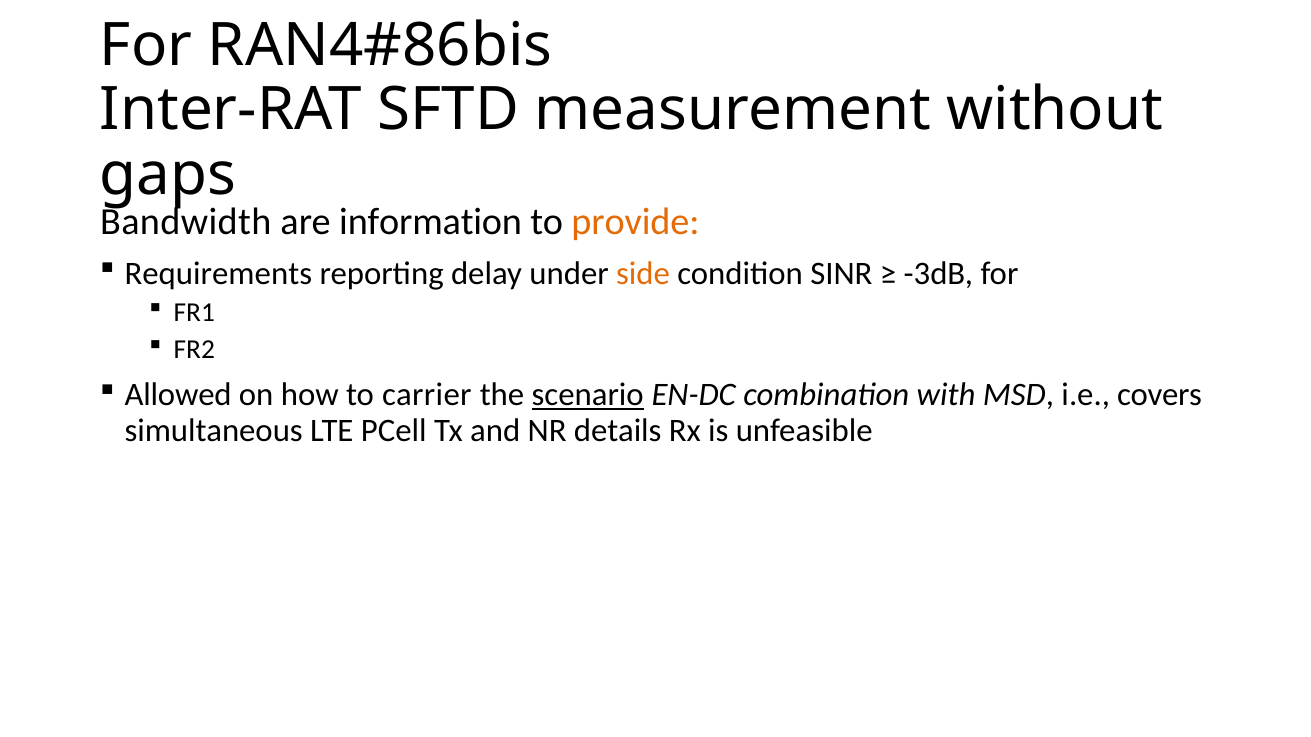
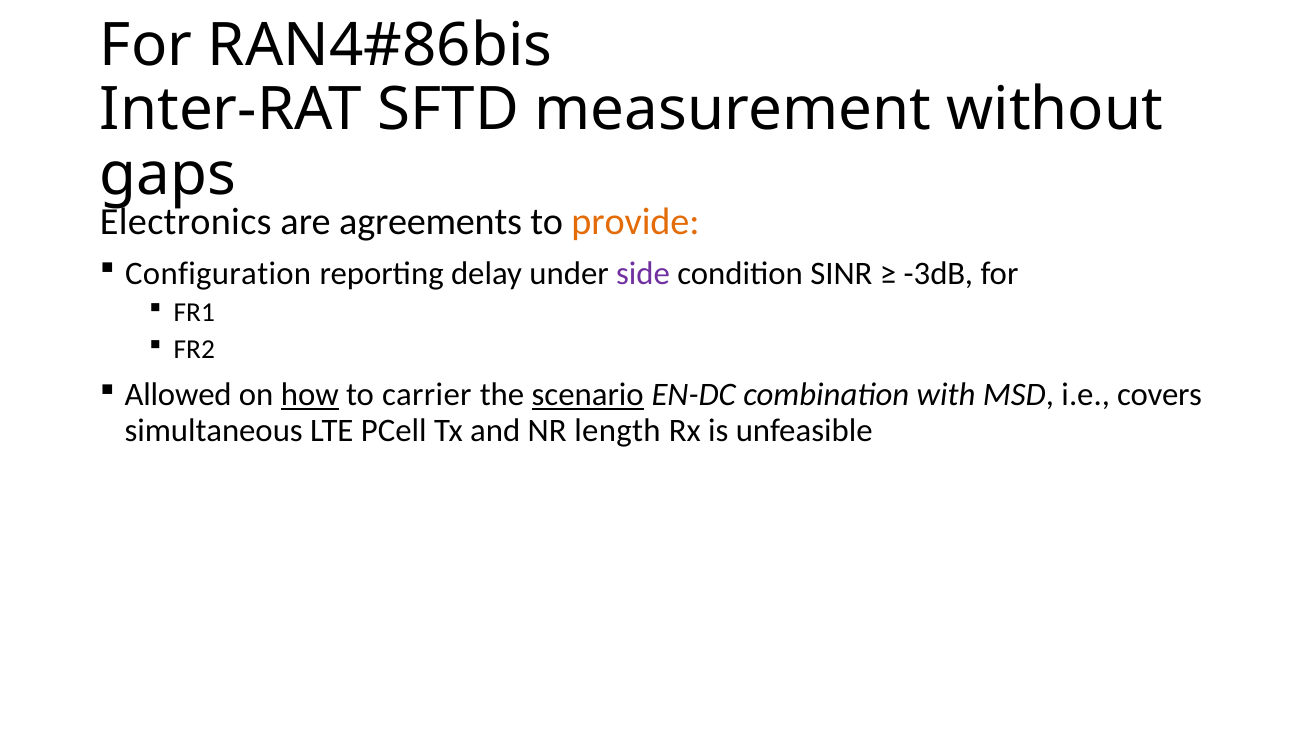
Bandwidth: Bandwidth -> Electronics (186, 222)
information: information -> agreements (431, 222)
Requirements: Requirements -> Configuration (218, 274)
side colour: orange -> purple (643, 274)
how underline: none -> present (310, 395)
details: details -> length (618, 431)
